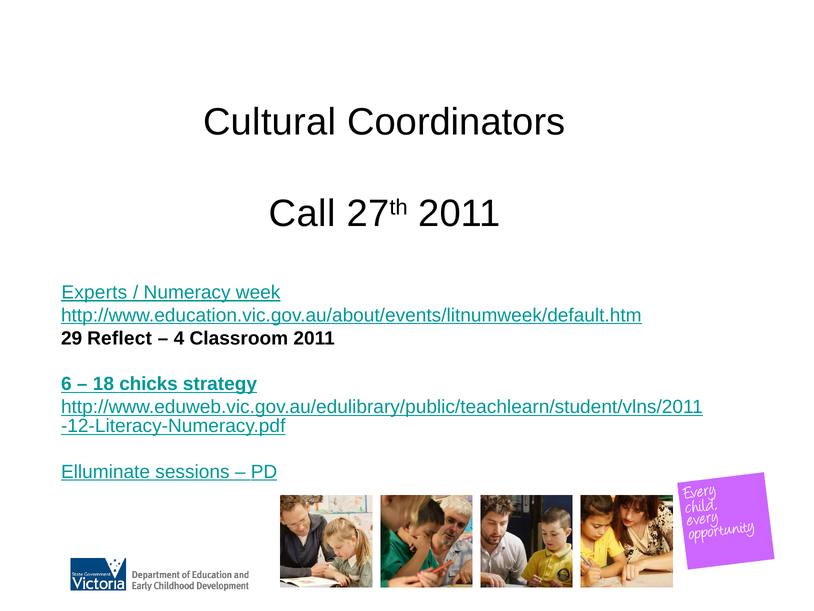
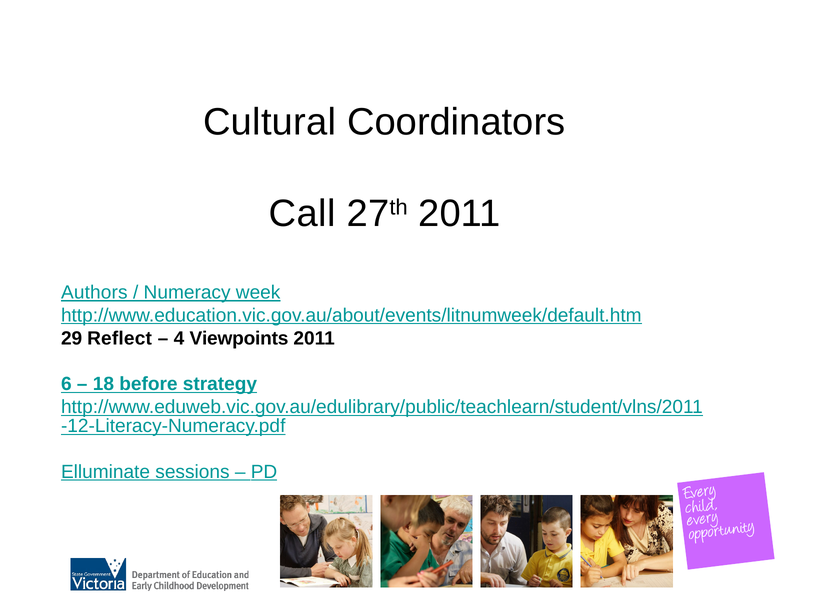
Experts: Experts -> Authors (94, 292)
Classroom: Classroom -> Viewpoints (239, 338)
chicks: chicks -> before (148, 384)
